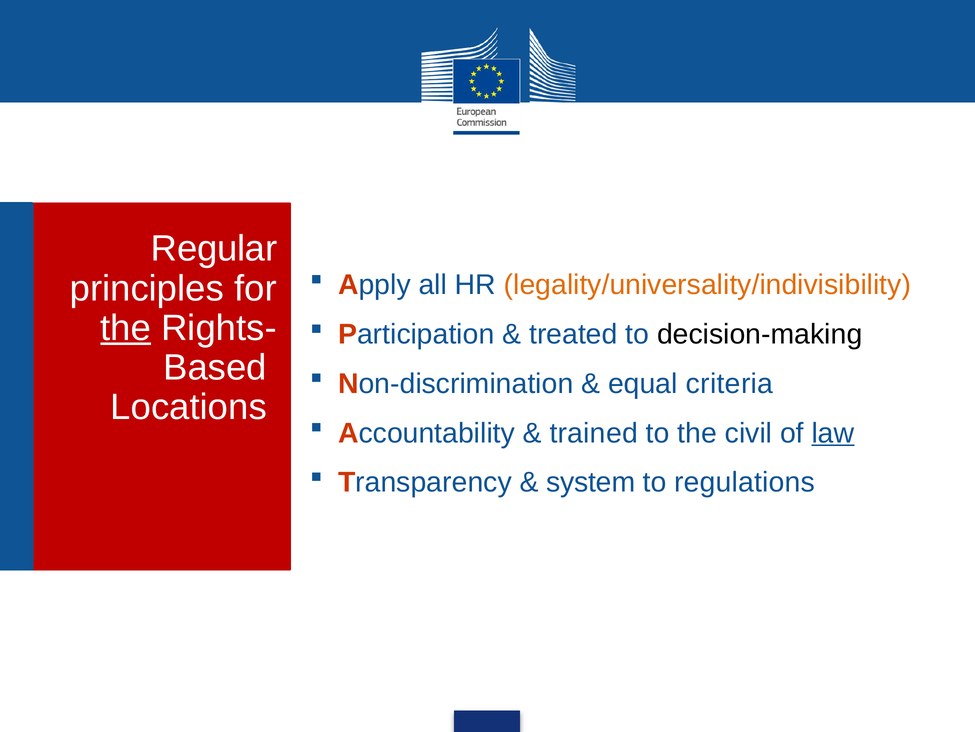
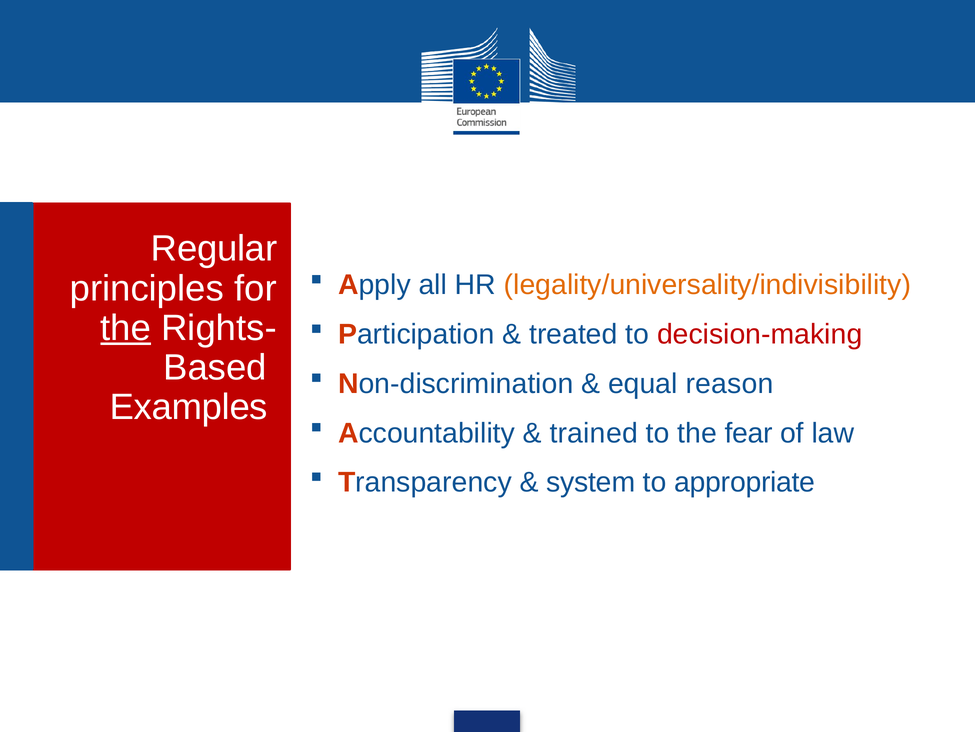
decision-making colour: black -> red (760, 334)
criteria: criteria -> reason (730, 383)
Locations: Locations -> Examples (189, 407)
civil: civil -> fear (749, 433)
law underline: present -> none (833, 433)
regulations: regulations -> appropriate (745, 482)
